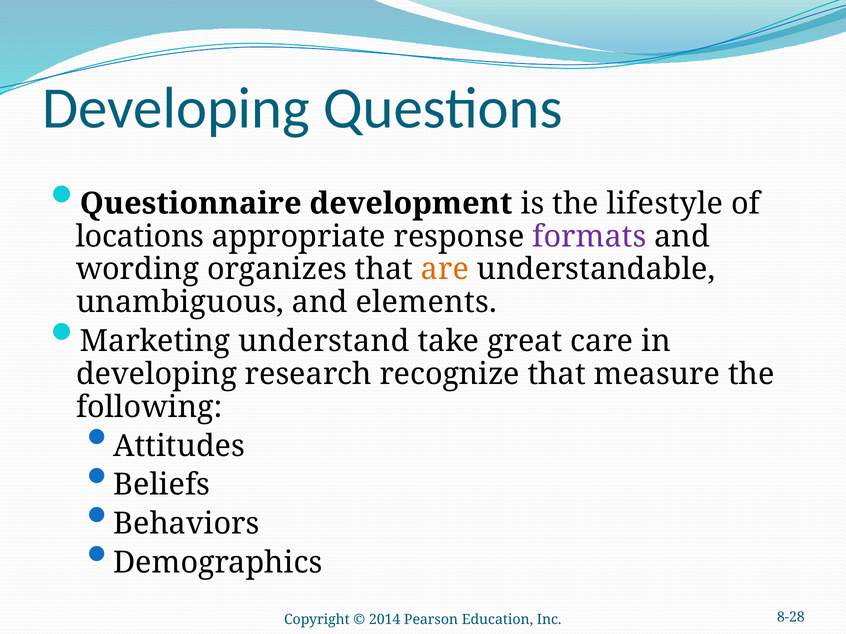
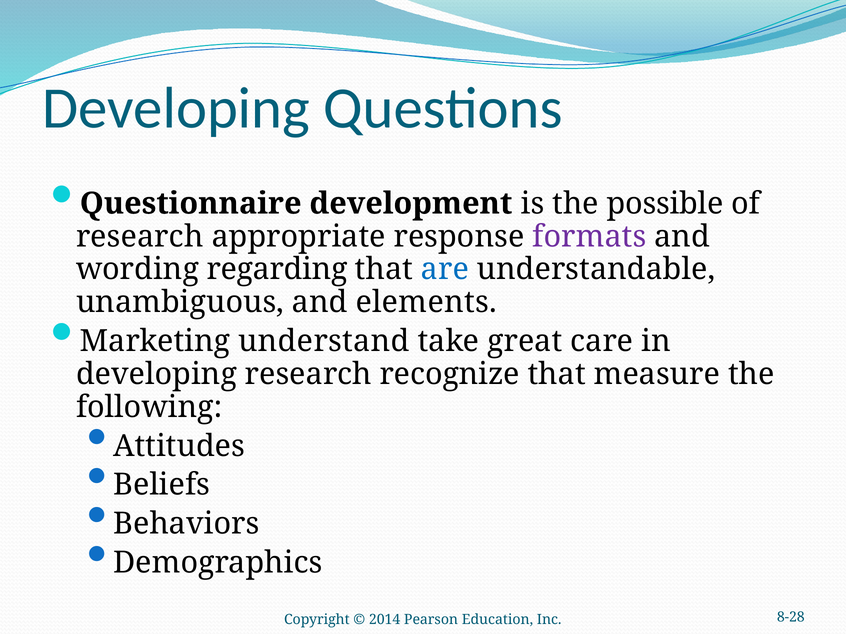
lifestyle: lifestyle -> possible (665, 204)
locations: locations -> research (140, 237)
organizes: organizes -> regarding (277, 270)
are colour: orange -> blue (445, 270)
